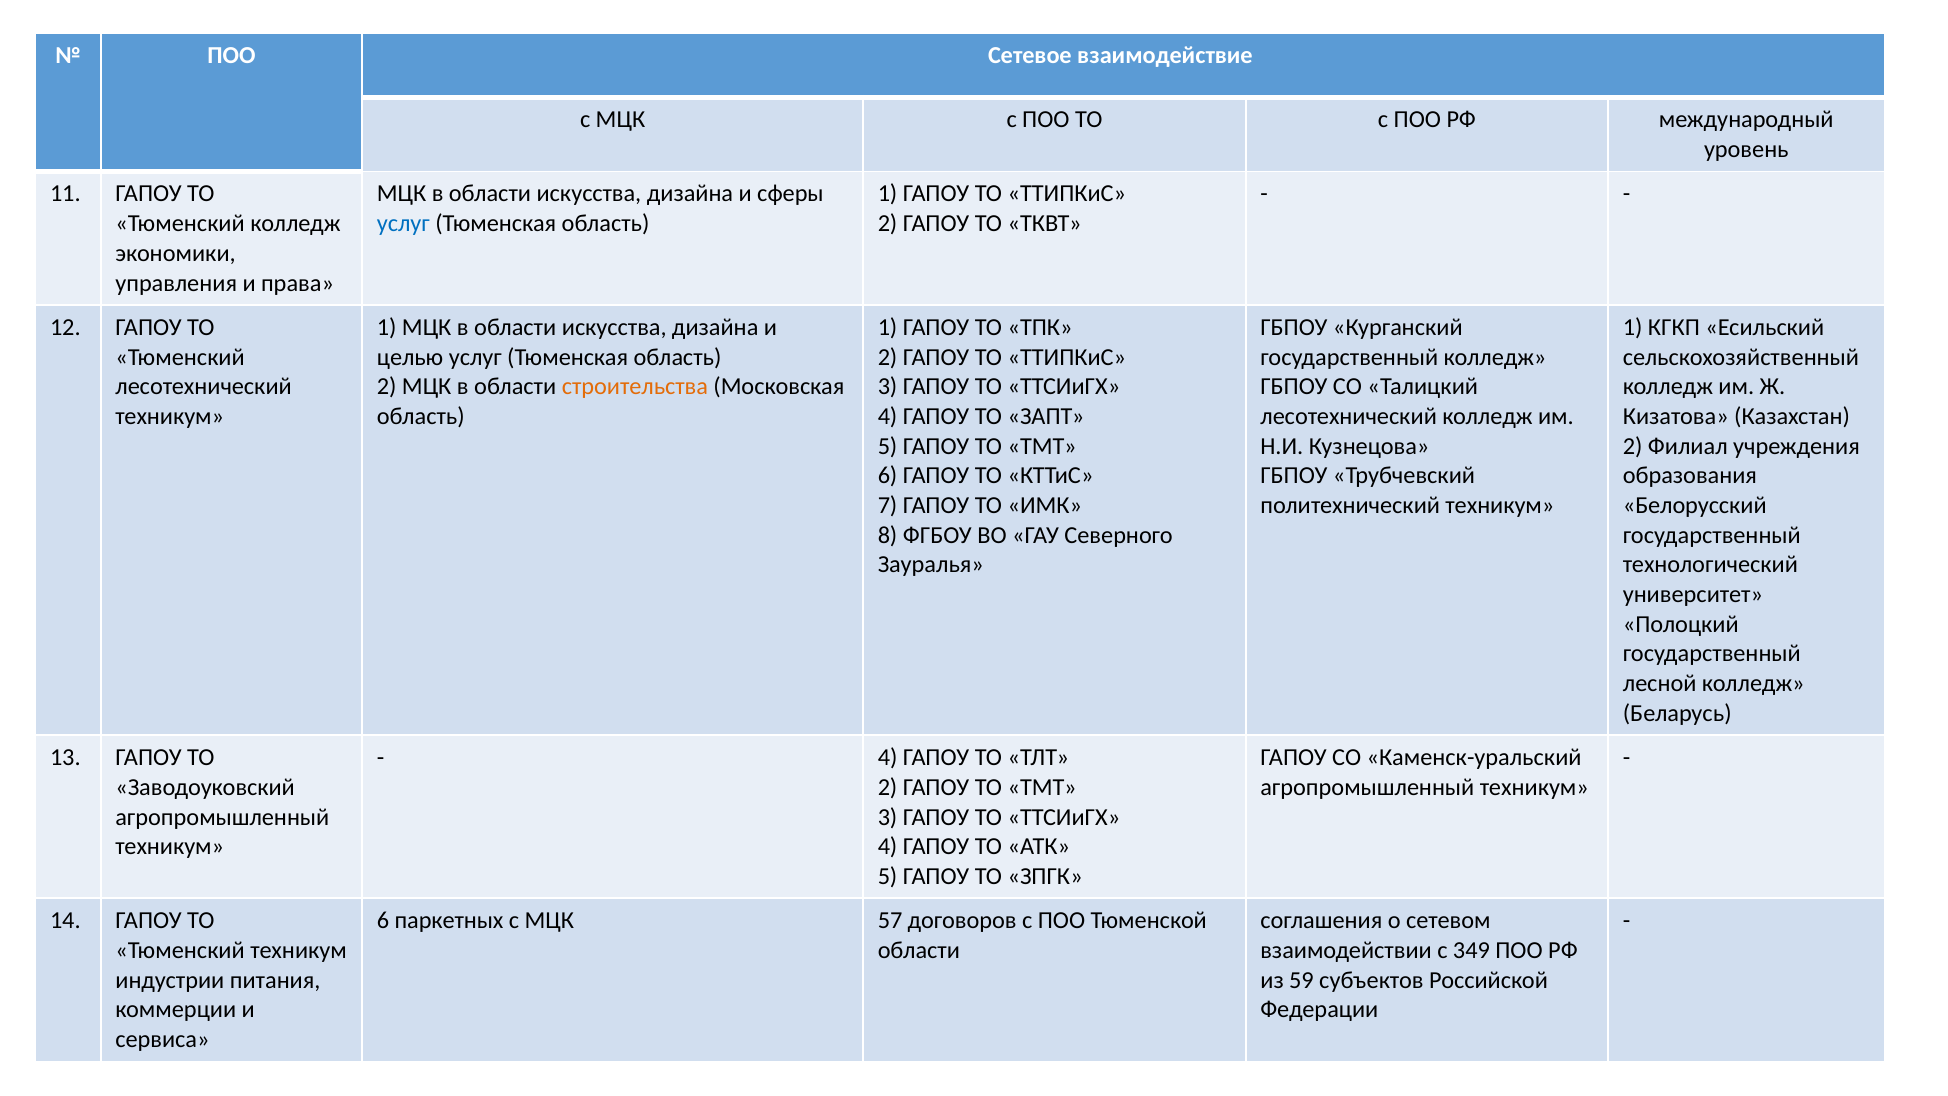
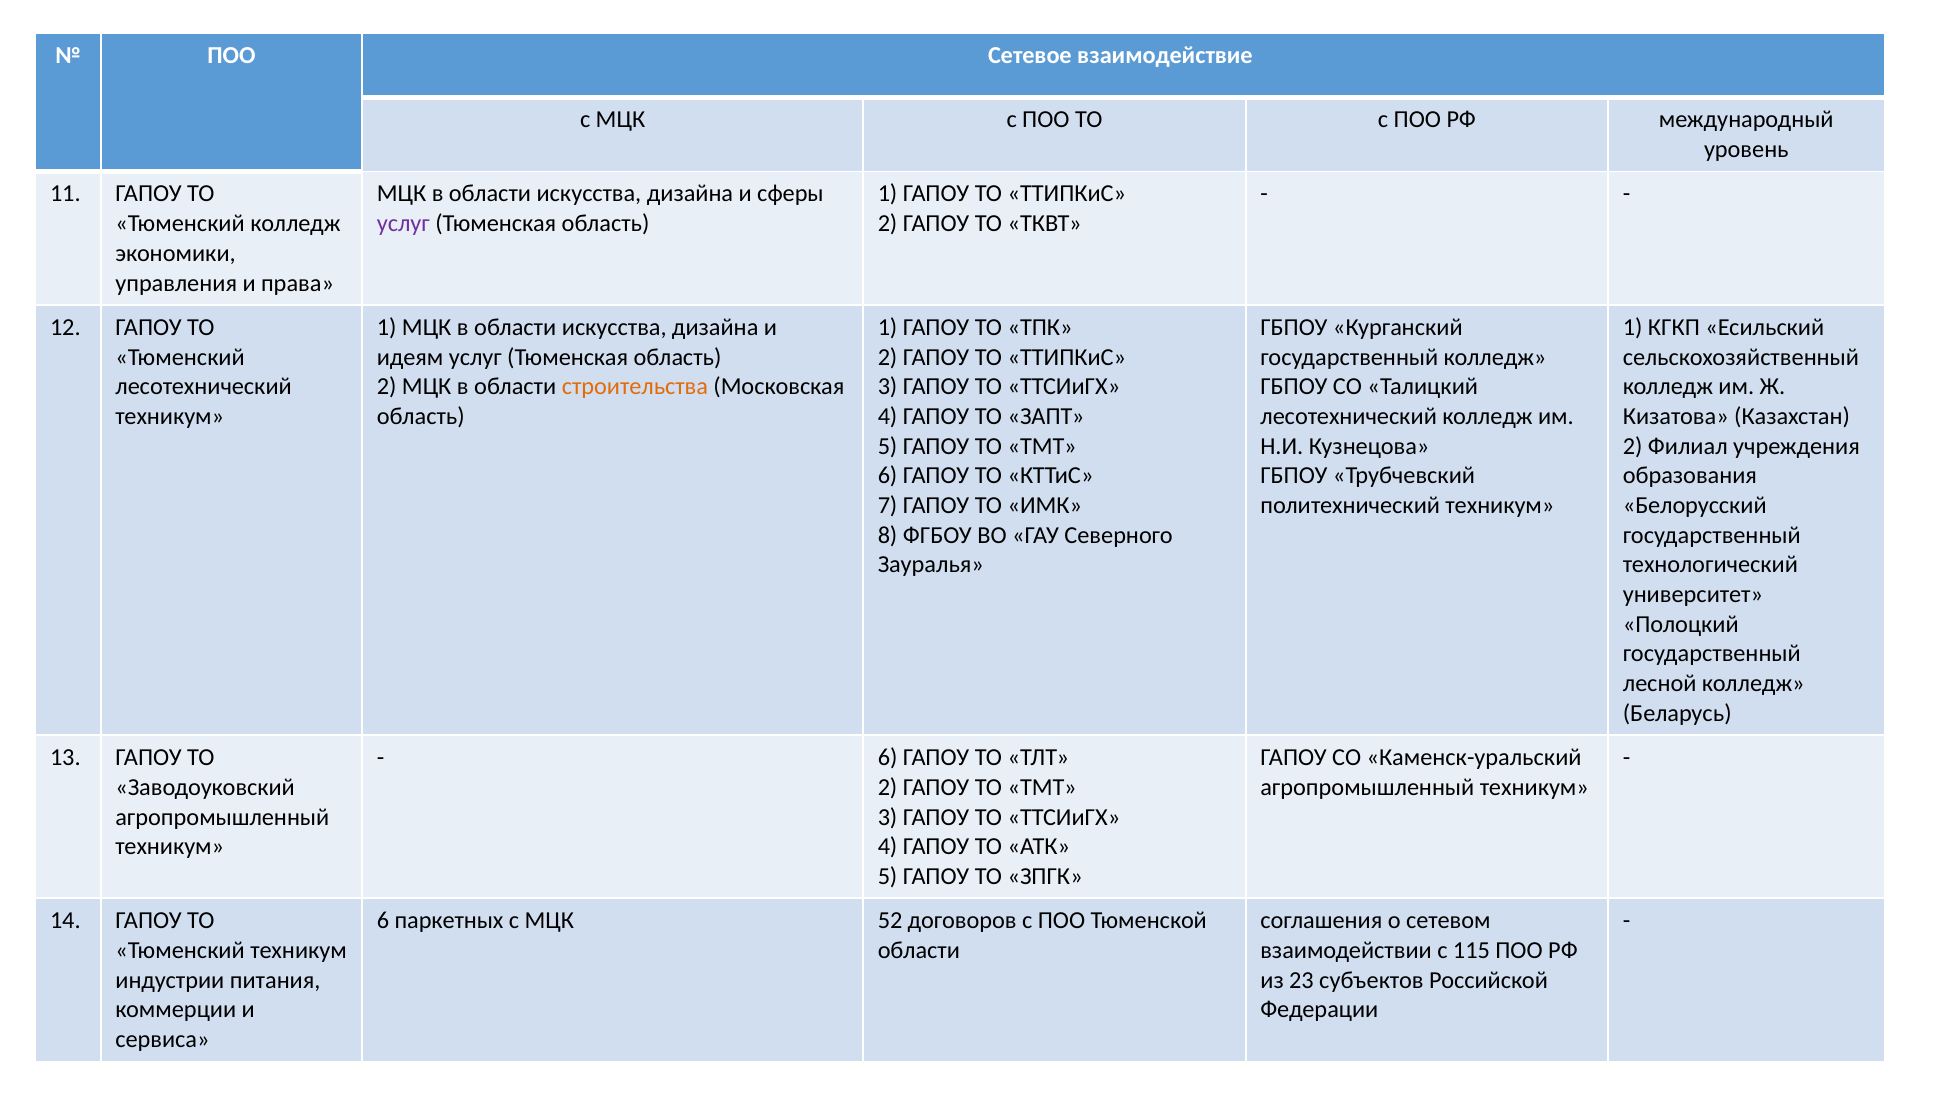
услуг colour: blue -> purple (403, 224)
целью: целью -> идеям (410, 357)
4: 4 -> 6 (888, 757)
57: 57 -> 52 (890, 921)
349: 349 -> 115 (1471, 950)
59: 59 -> 23 (1301, 980)
